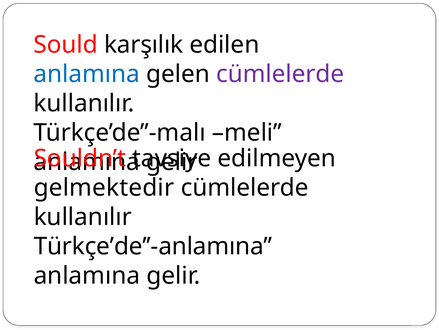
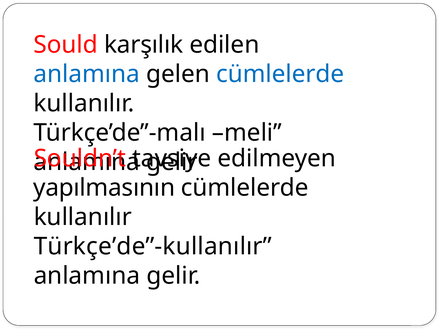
cümlelerde colour: purple -> blue (280, 74)
gelmektedir: gelmektedir -> yapılmasının (104, 187)
Türkçe’de’’-anlamına: Türkçe’de’’-anlamına -> Türkçe’de’’-kullanılır (153, 246)
